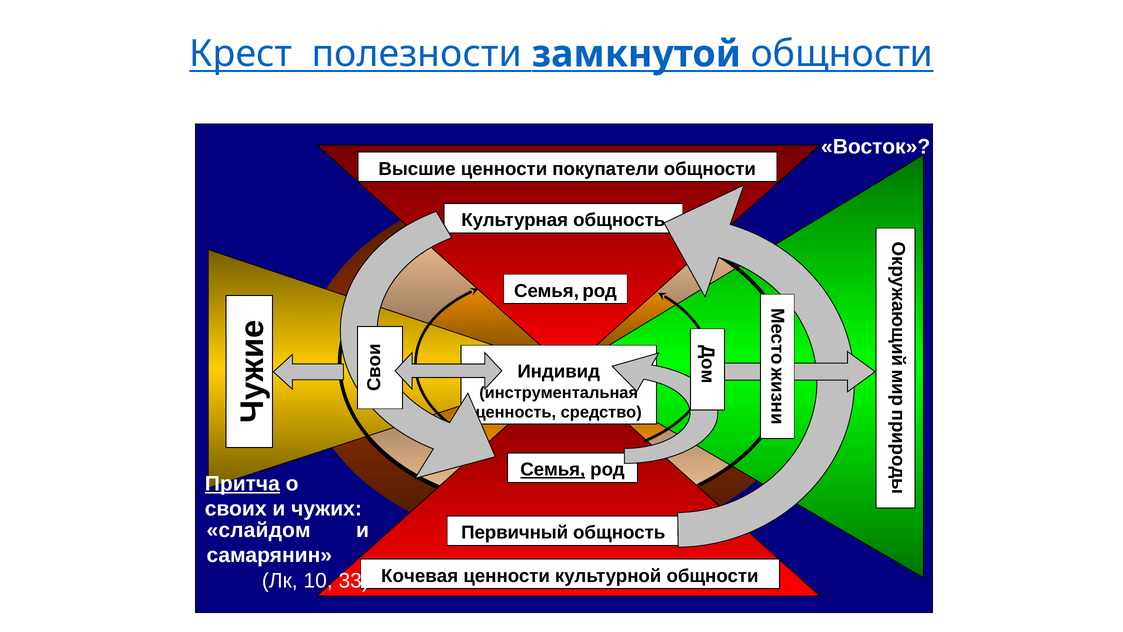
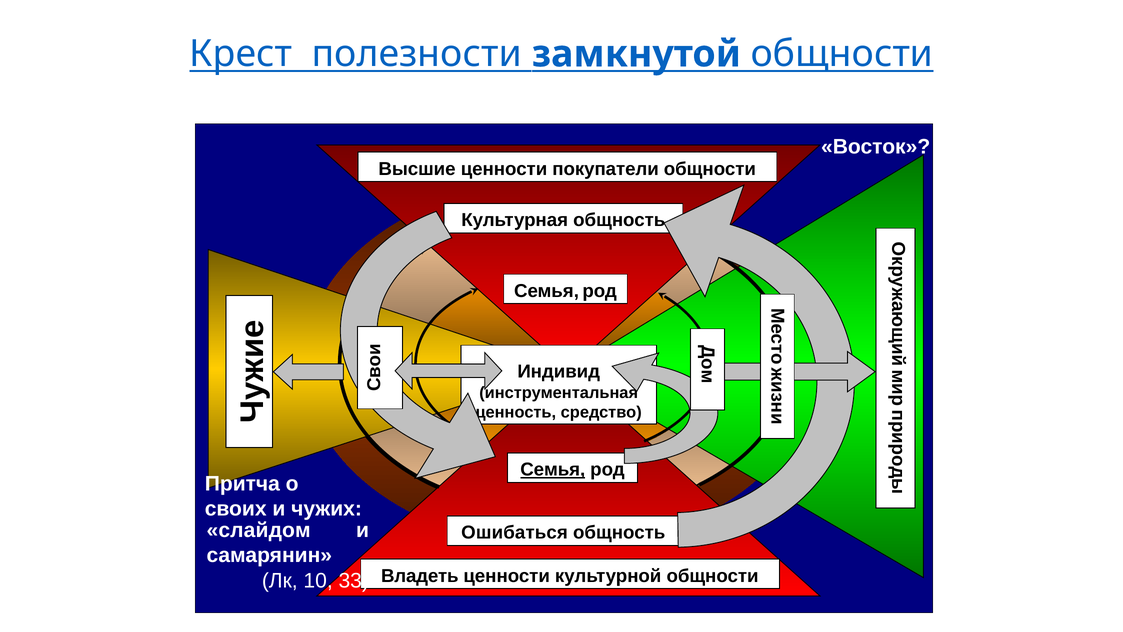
Притча underline: present -> none (242, 484)
Первичный: Первичный -> Ошибаться (515, 533)
Кочевая: Кочевая -> Владеть (420, 576)
